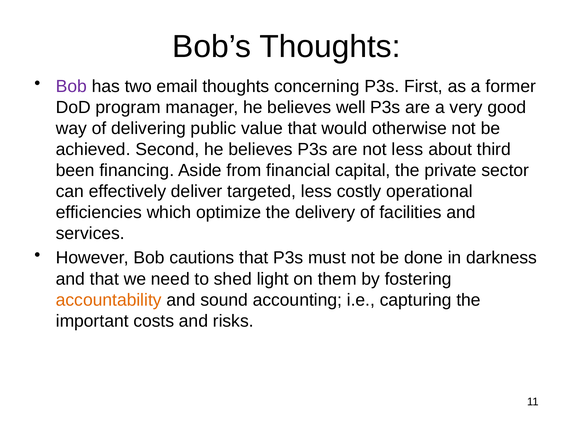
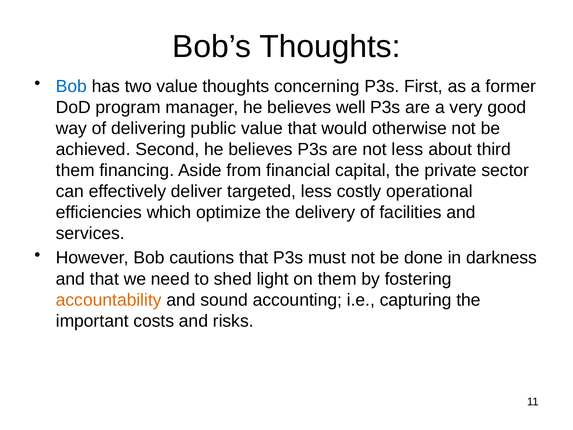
Bob colour: purple -> blue (71, 86)
two email: email -> value (177, 86)
been: been -> them (75, 170)
